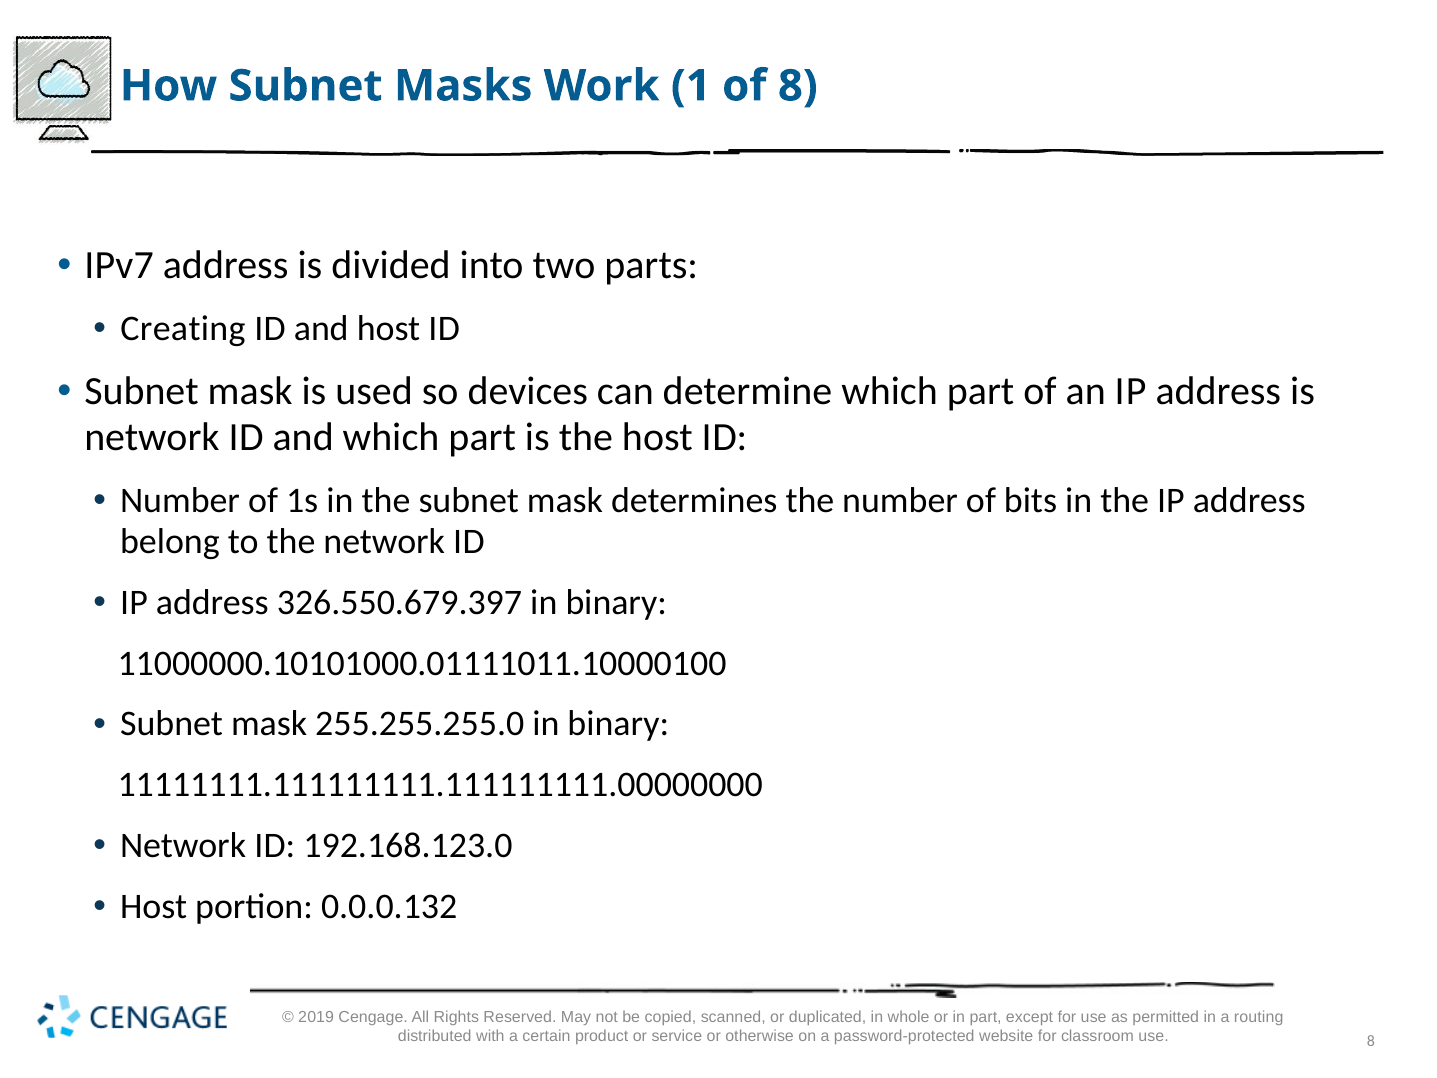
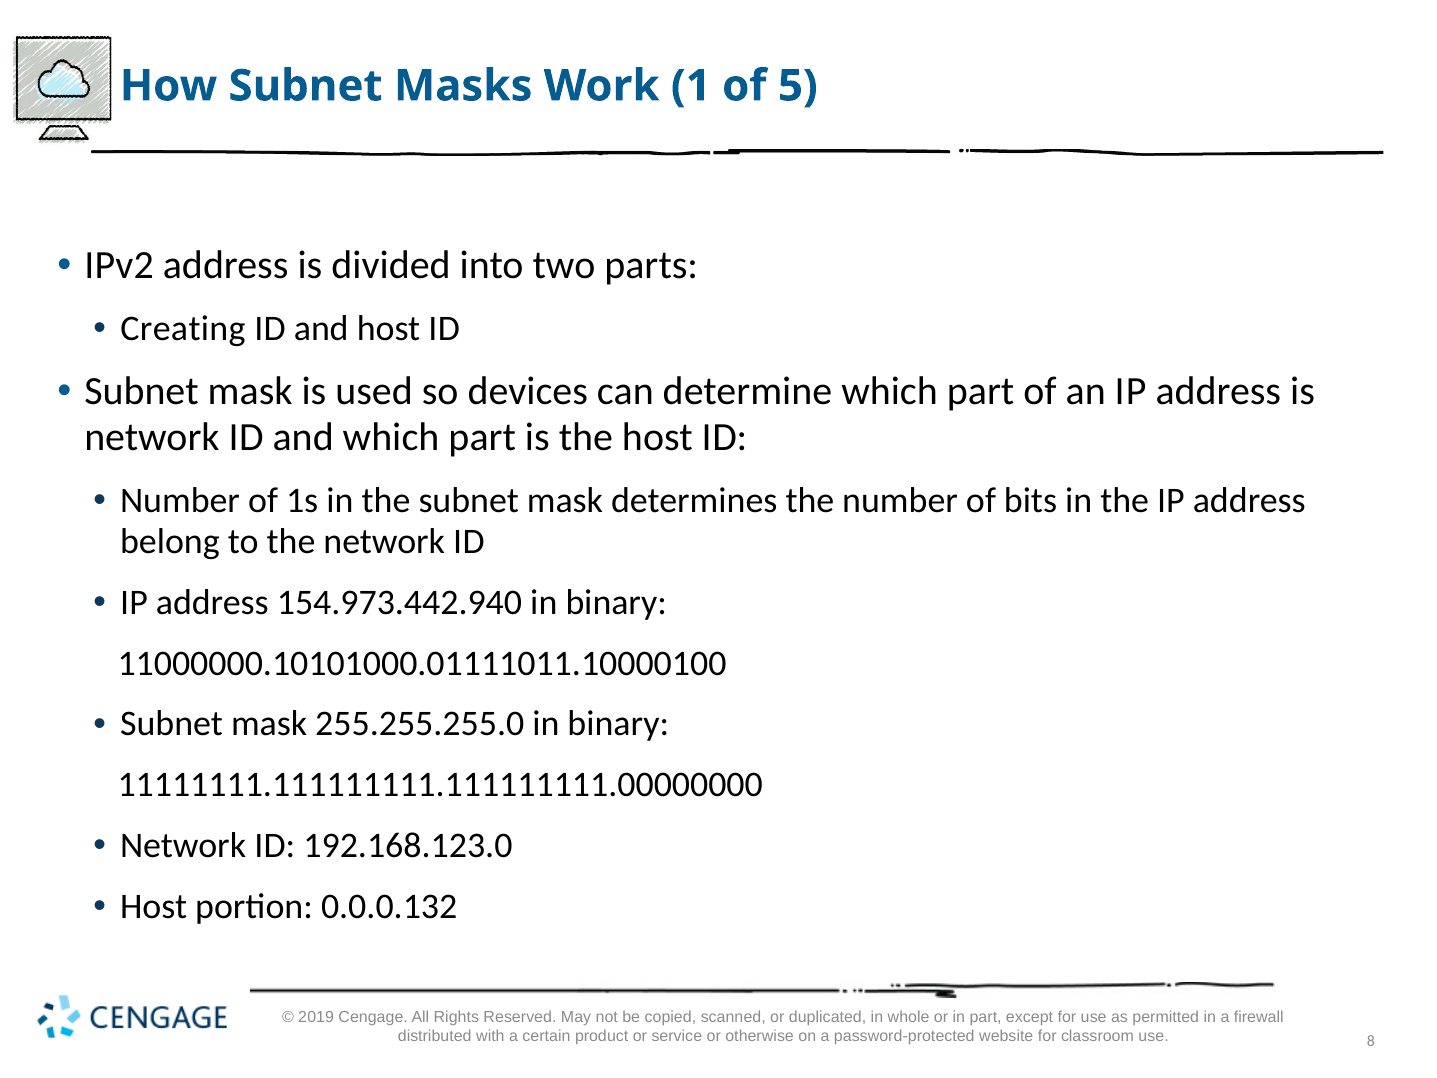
of 8: 8 -> 5 (798, 86)
7: 7 -> 2 (144, 265)
326.550.679.397: 326.550.679.397 -> 154.973.442.940 (399, 602)
routing: routing -> firewall (1259, 1017)
